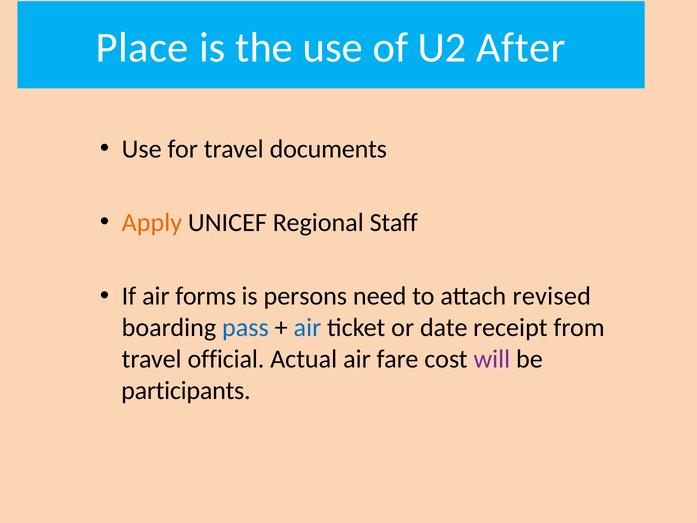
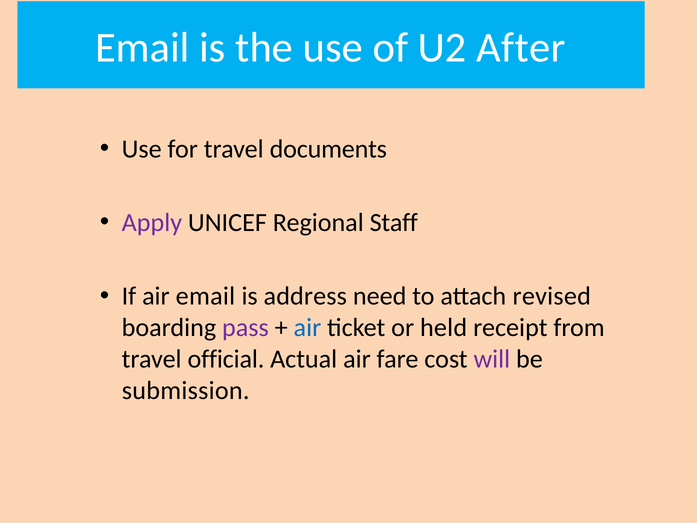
Place: Place -> Email (142, 48)
Apply colour: orange -> purple (152, 222)
air forms: forms -> email (205, 296)
persons: persons -> address (305, 296)
pass colour: blue -> purple (245, 327)
date: date -> held (444, 327)
participants: participants -> submission (186, 390)
